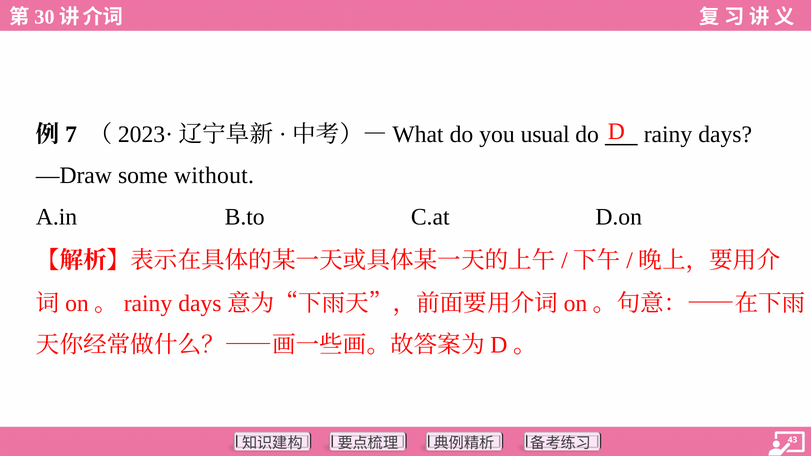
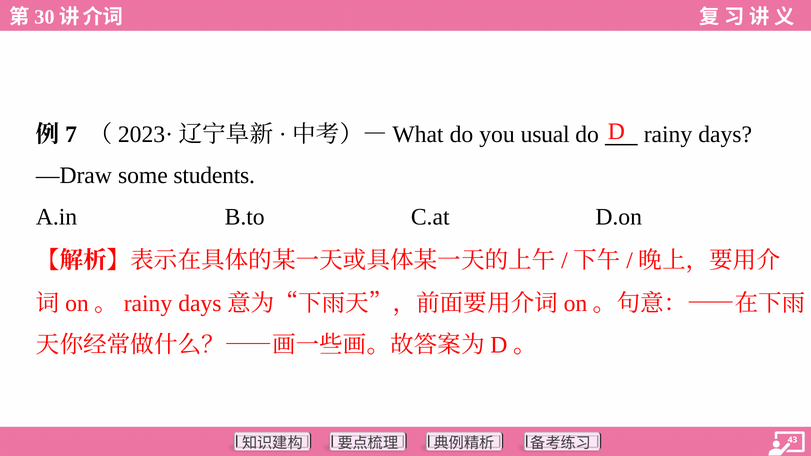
without: without -> students (214, 176)
